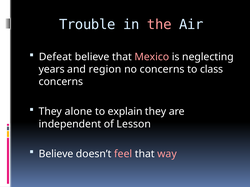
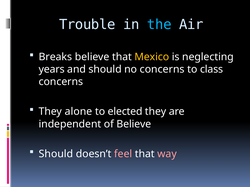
the colour: pink -> light blue (159, 25)
Defeat: Defeat -> Breaks (55, 57)
Mexico colour: pink -> yellow (152, 57)
and region: region -> should (105, 69)
explain: explain -> elected (125, 112)
of Lesson: Lesson -> Believe (134, 124)
Believe: Believe -> Should (56, 154)
